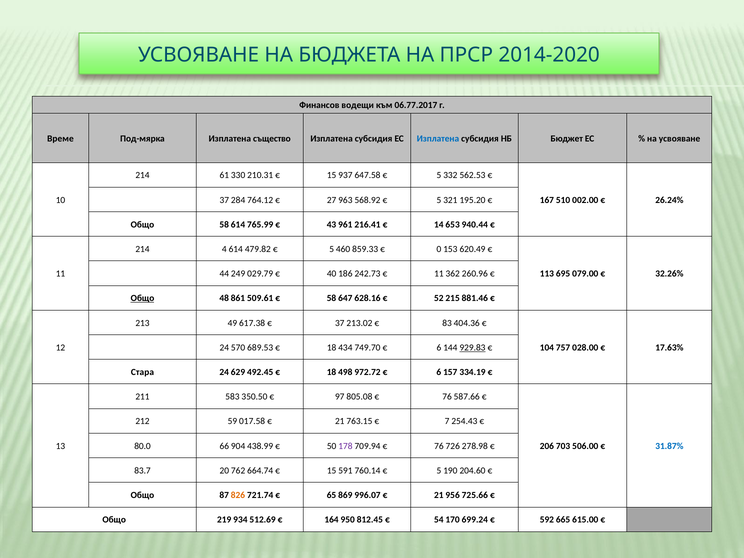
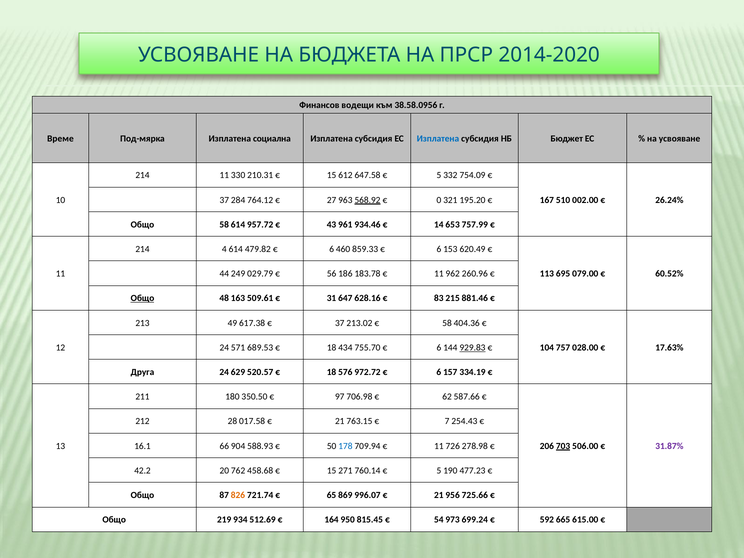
06.77.2017: 06.77.2017 -> 38.58.0956 (416, 105)
същество: същество -> социална (272, 138)
214 61: 61 -> 11 (224, 175)
937: 937 -> 612 (345, 175)
562.53: 562.53 -> 754.09 (472, 175)
568.92 underline: none -> present (367, 200)
5: 5 -> 0 (439, 200)
765.99: 765.99 -> 957.72 (260, 225)
216.41: 216.41 -> 934.46 (367, 225)
940.44: 940.44 -> 757.99 (475, 225)
5: 5 -> 6 (332, 249)
0: 0 -> 6 (439, 249)
40: 40 -> 56 (332, 274)
242.73: 242.73 -> 183.78 (367, 274)
362: 362 -> 962 (453, 274)
32.26%: 32.26% -> 60.52% (669, 274)
861: 861 -> 163 (238, 298)
58: 58 -> 31 (331, 298)
52: 52 -> 83 (439, 298)
83: 83 -> 58 (447, 323)
570: 570 -> 571 (238, 348)
749.70: 749.70 -> 755.70 (367, 348)
Стара: Стара -> Друга (142, 372)
492.45: 492.45 -> 520.57 (260, 372)
498: 498 -> 576 (345, 372)
583: 583 -> 180 (232, 397)
805.08: 805.08 -> 706.98 (359, 397)
76: 76 -> 62 (447, 397)
59: 59 -> 28 (232, 421)
80.0: 80.0 -> 16.1 (142, 446)
438.99: 438.99 -> 588.93 (260, 446)
178 colour: purple -> blue (345, 446)
76: 76 -> 11 (439, 446)
703 underline: none -> present (563, 446)
31.87% colour: blue -> purple (669, 446)
83.7: 83.7 -> 42.2 (142, 471)
664.74: 664.74 -> 458.68 (260, 471)
591: 591 -> 271 (345, 471)
204.60: 204.60 -> 477.23 (472, 471)
812.45: 812.45 -> 815.45 (370, 520)
170: 170 -> 973 (453, 520)
